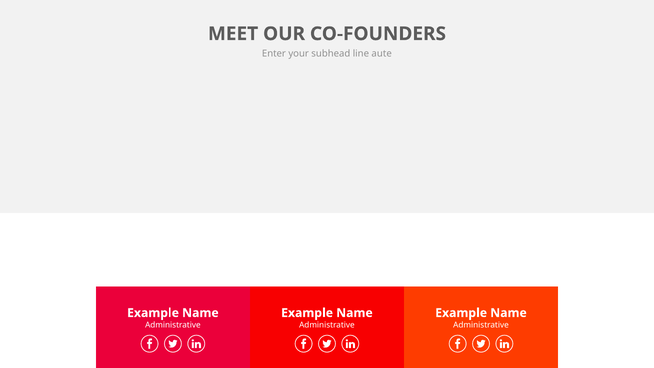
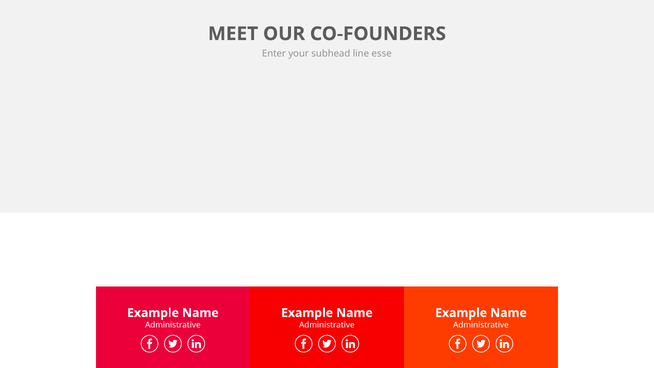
aute: aute -> esse (382, 53)
